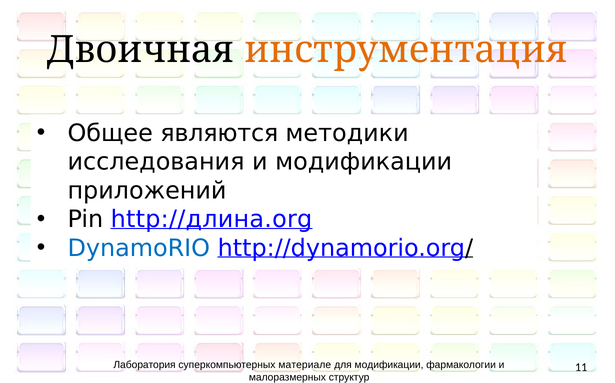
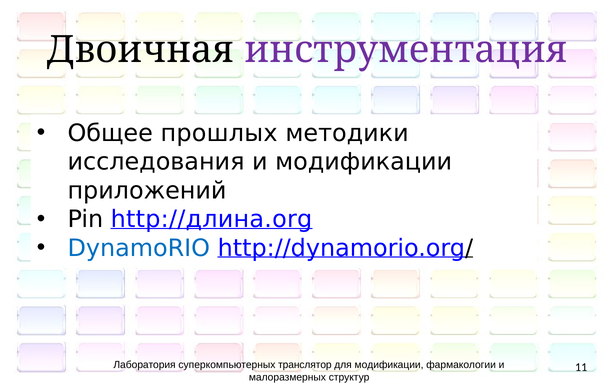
инструментация colour: orange -> purple (406, 50)
являются: являются -> прошлых (219, 133)
материале: материале -> транслятор (305, 364)
